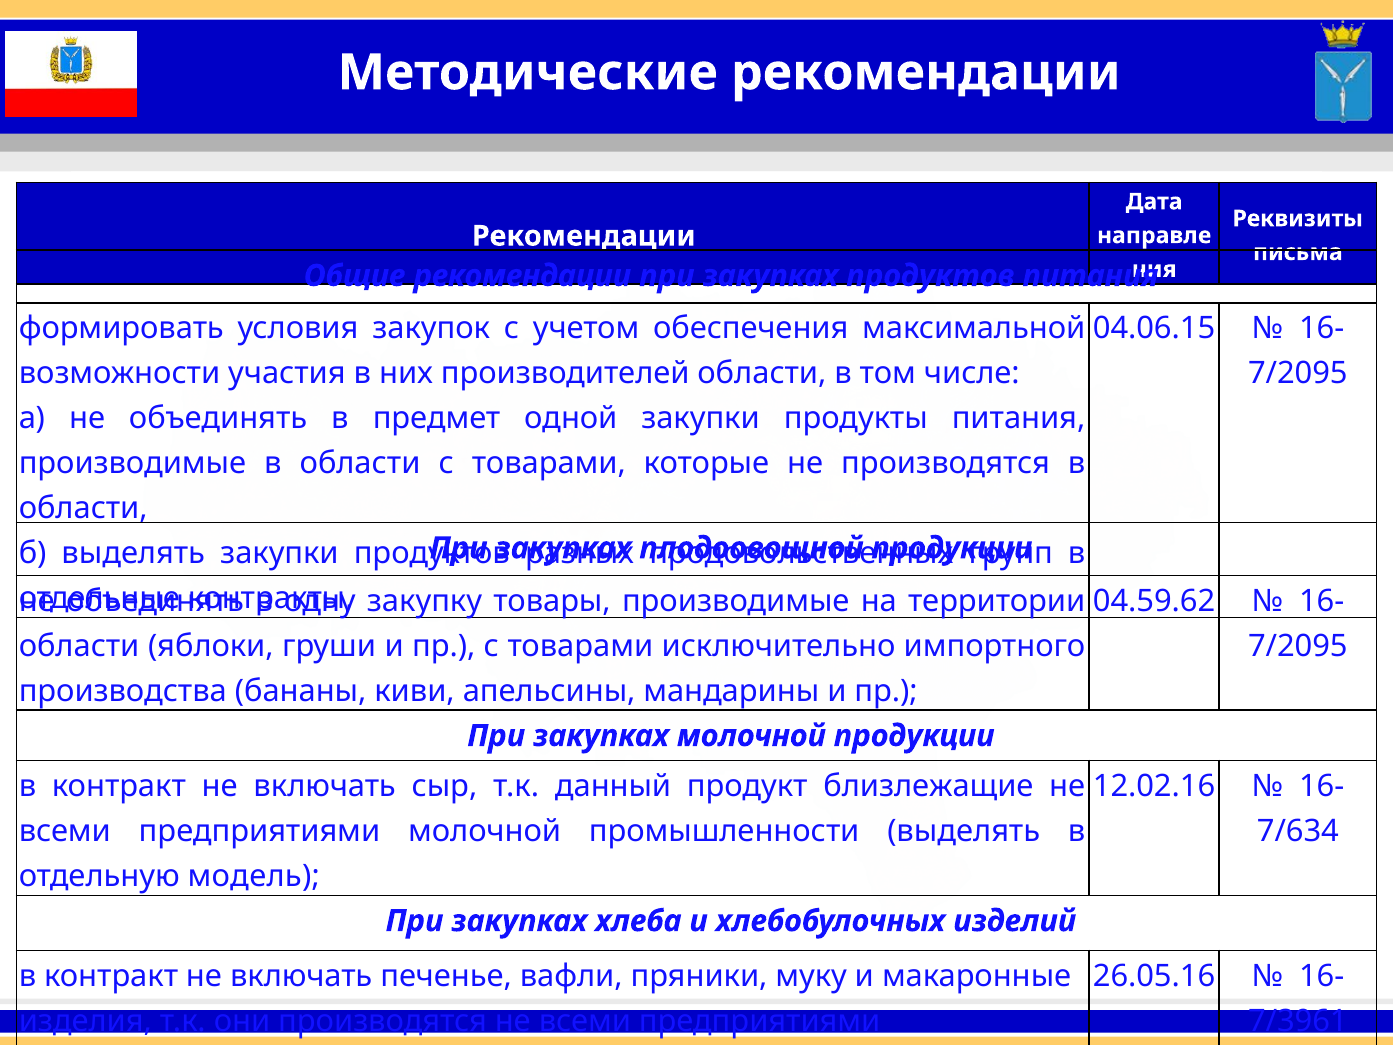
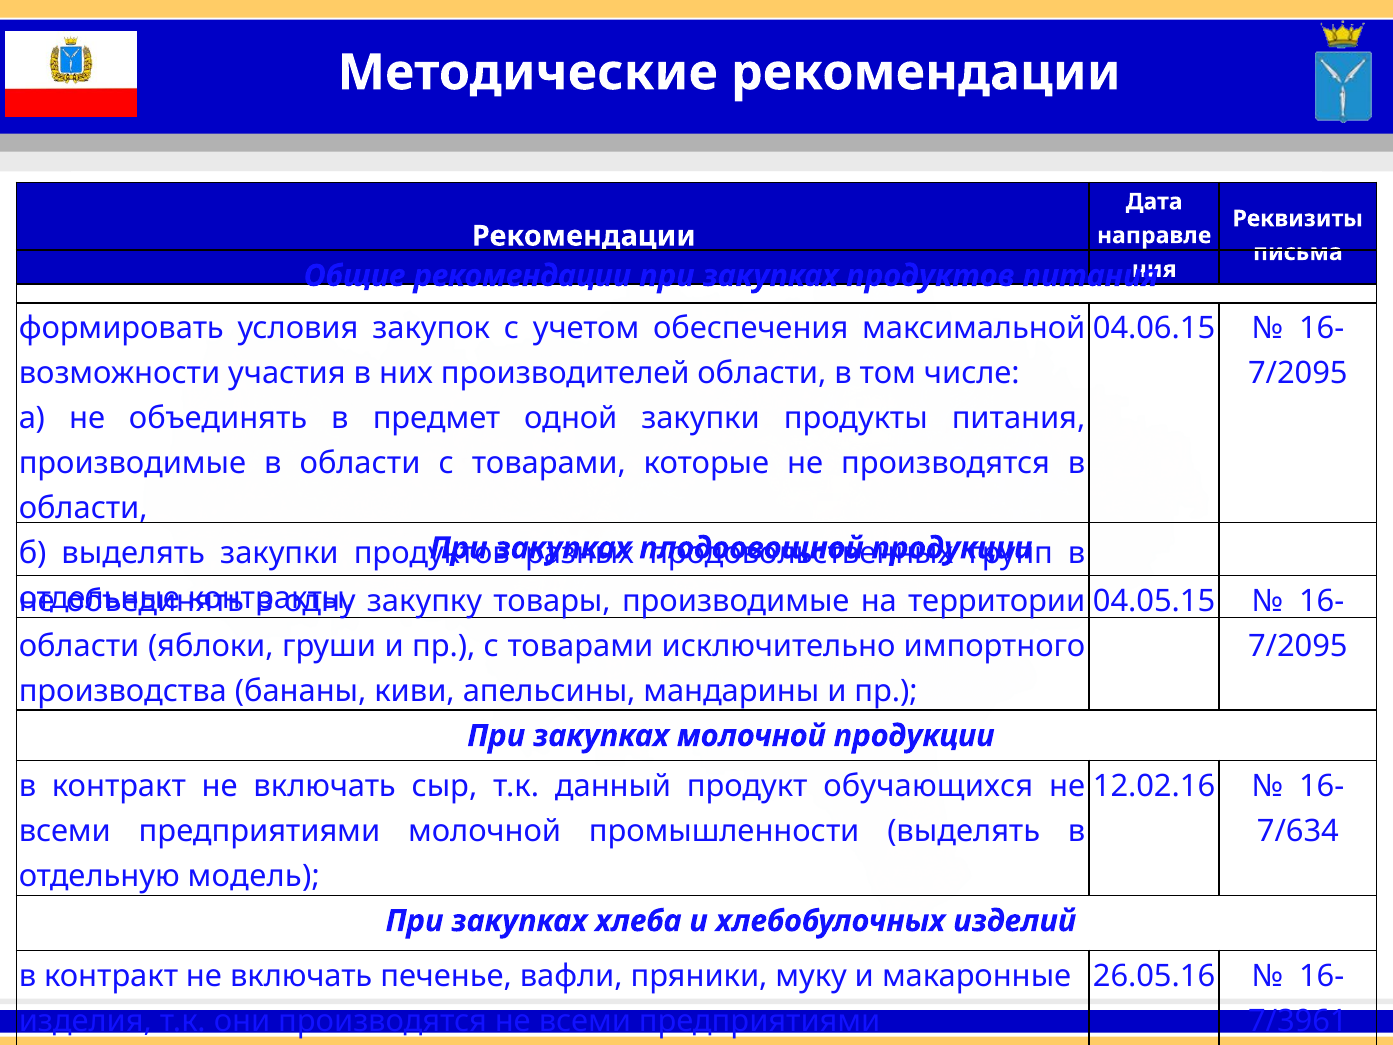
04.59.62: 04.59.62 -> 04.05.15 (1154, 601)
близлежащие: близлежащие -> обучающихся (928, 786)
